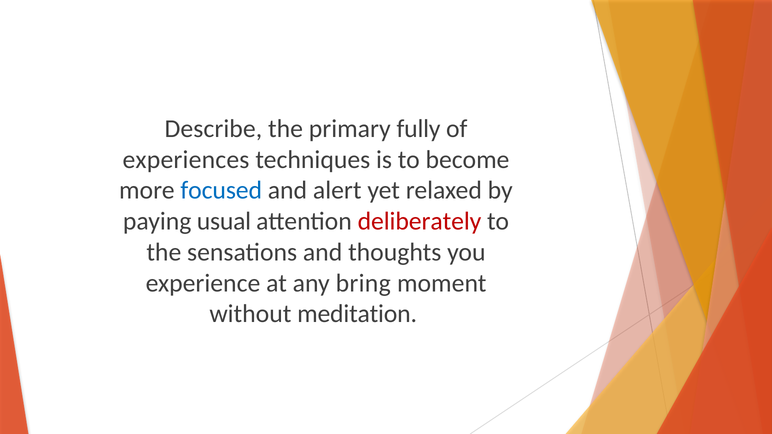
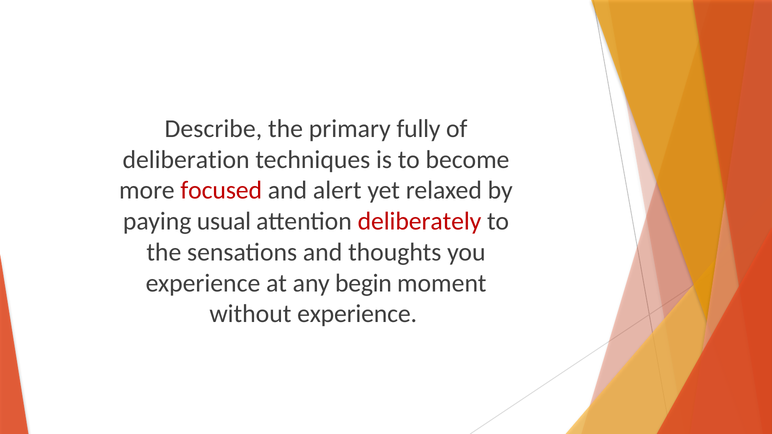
experiences: experiences -> deliberation (186, 160)
focused colour: blue -> red (221, 191)
bring: bring -> begin (363, 283)
without meditation: meditation -> experience (357, 314)
